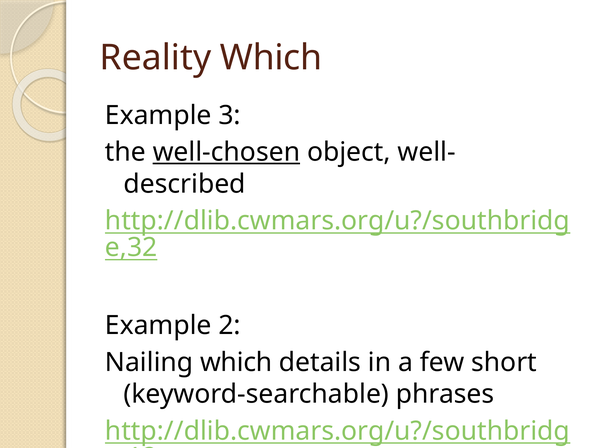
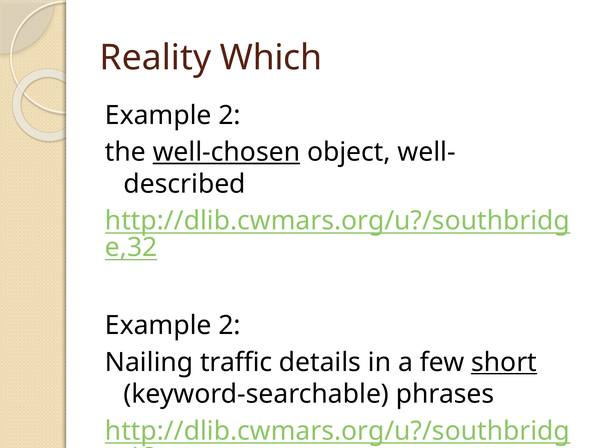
3: 3 -> 2 (230, 115)
Nailing which: which -> traffic (236, 362)
short underline: none -> present (504, 362)
